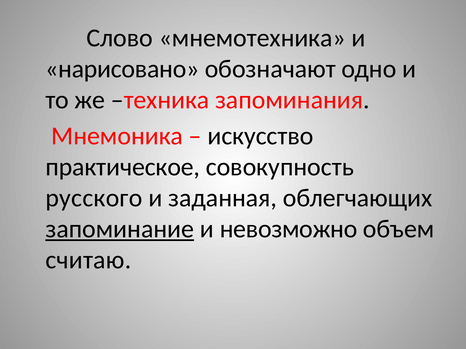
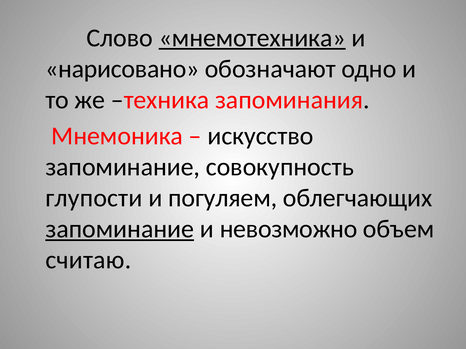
мнемотехника underline: none -> present (252, 38)
практическое: практическое -> запоминание (123, 167)
русского: русского -> глупости (94, 198)
заданная: заданная -> погуляем (223, 198)
